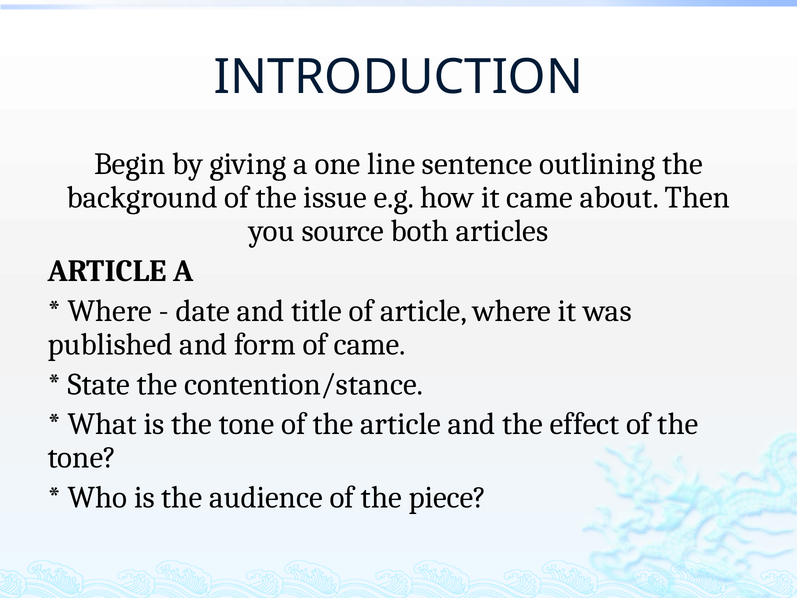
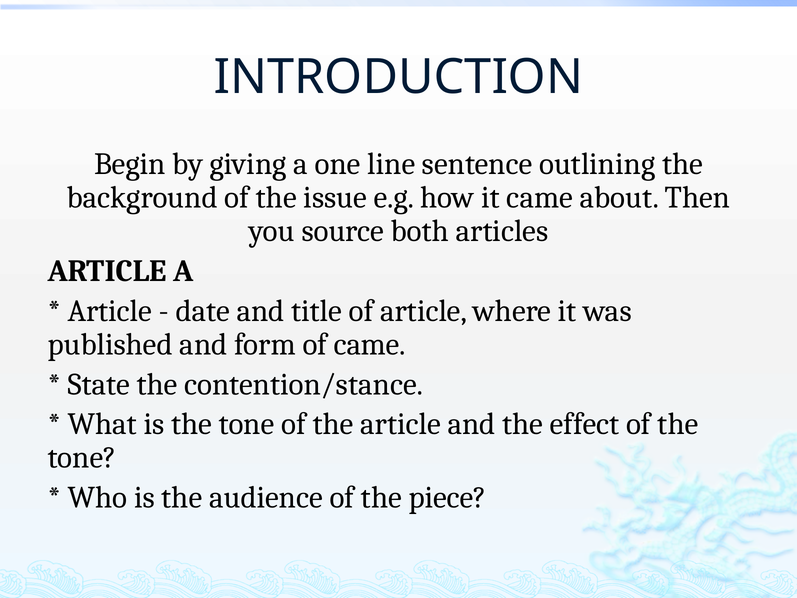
Where: Where -> Article (110, 311)
